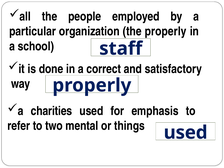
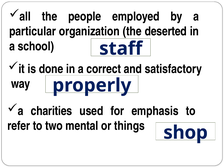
the properly: properly -> deserted (166, 31)
used: used -> shop (186, 133)
